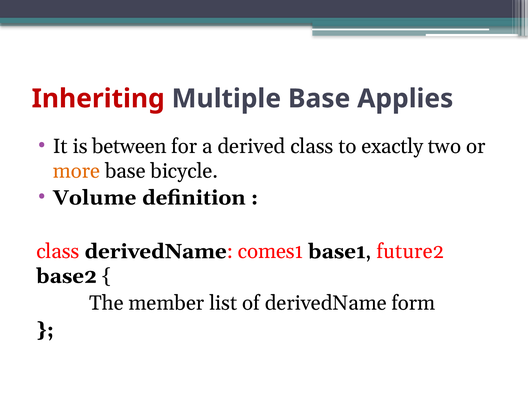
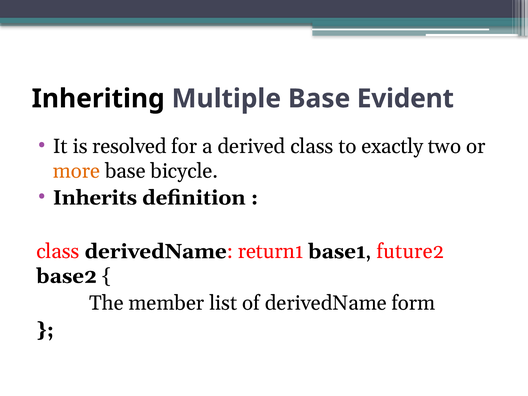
Inheriting colour: red -> black (98, 99)
Applies: Applies -> Evident (405, 99)
between: between -> resolved (129, 146)
Volume: Volume -> Inherits (95, 198)
comes1: comes1 -> return1 (271, 251)
